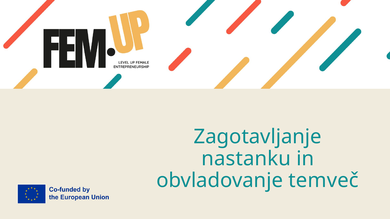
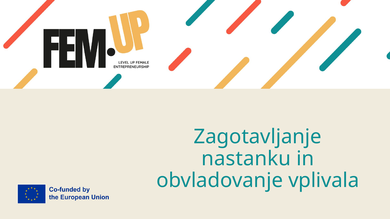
temveč: temveč -> vplivala (324, 181)
